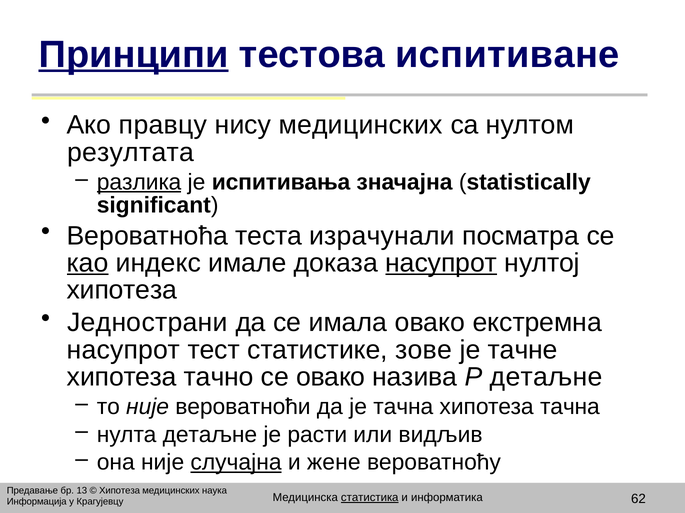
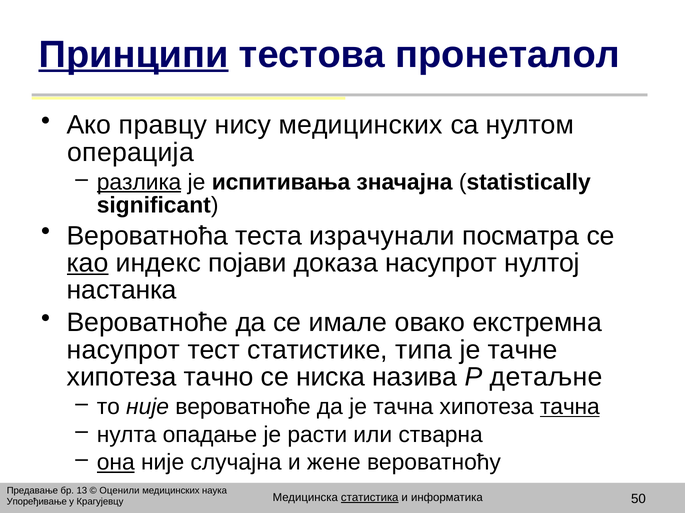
испитиване: испитиване -> пронеталол (508, 55)
резултата: резултата -> операција (131, 152)
имале: имале -> појави (248, 263)
насупрот underline: present -> none (441, 263)
хипотеза: хипотеза -> настанка (122, 291)
Једнострани: Једнострани -> Вероватноће (148, 323)
имала: имала -> имале (348, 323)
зове: зове -> типа (424, 350)
се овако: овако -> ниска (331, 377)
није вероватноћи: вероватноћи -> вероватноће (243, 407)
тачна underline: none -> present (570, 407)
нулта детаљне: детаљне -> опадање (210, 435)
видљив: видљив -> стварна (441, 435)
она underline: none -> present (116, 463)
случајна underline: present -> none (236, 463)
Хипотеза: Хипотеза -> Оценили (119, 491)
62: 62 -> 50 (638, 500)
Информација: Информација -> Упоређивање (37, 503)
